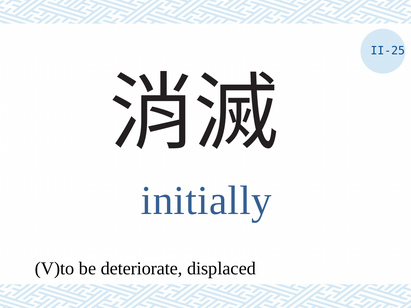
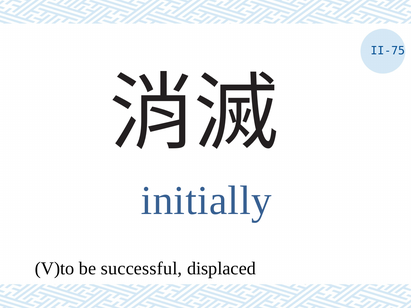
II-25: II-25 -> II-75 (388, 51)
deteriorate: deteriorate -> successful (142, 269)
